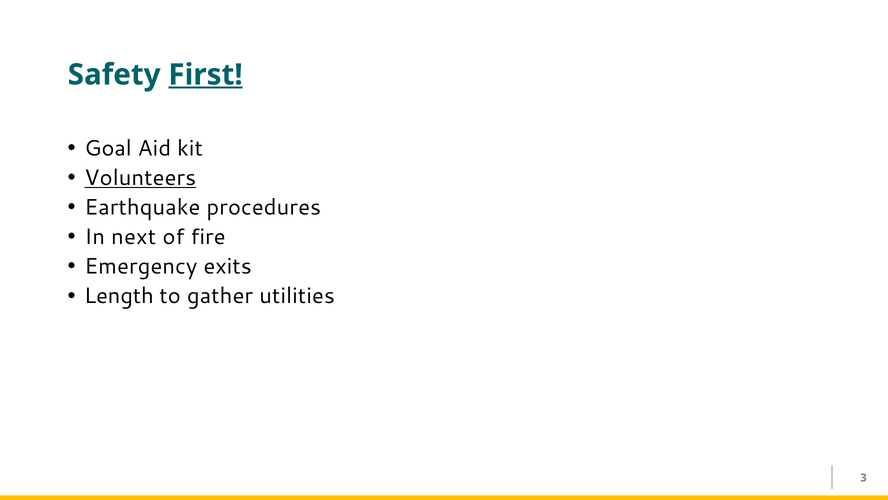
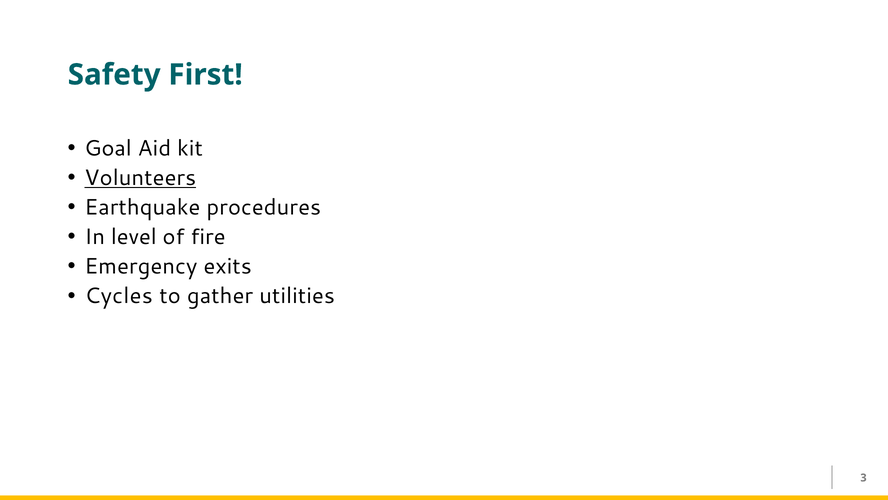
First underline: present -> none (206, 75)
next: next -> level (134, 237)
Length: Length -> Cycles (119, 296)
